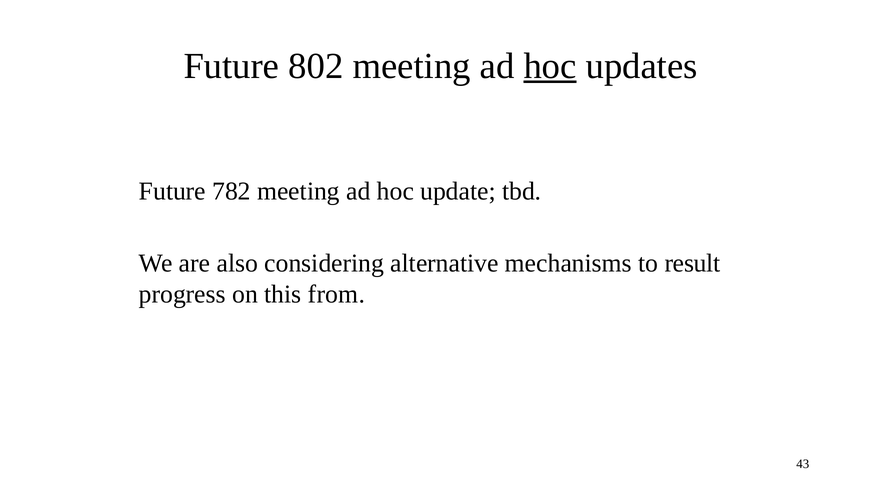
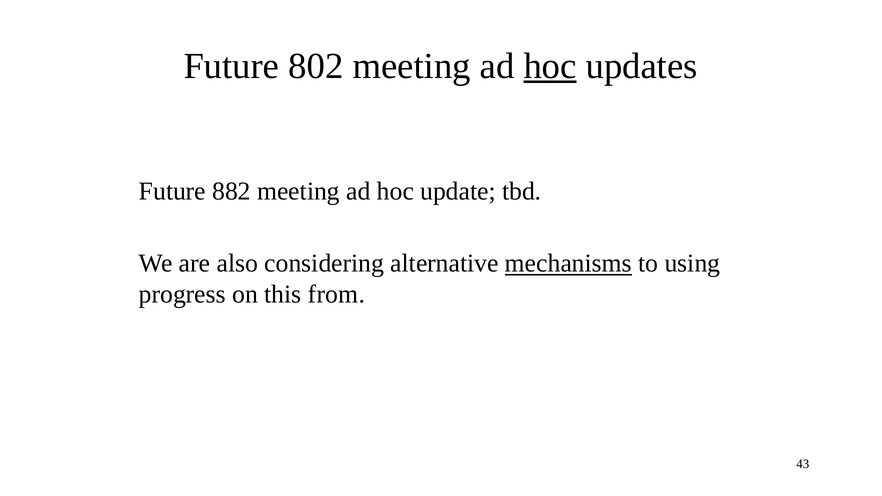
782: 782 -> 882 (232, 191)
mechanisms underline: none -> present (568, 264)
result: result -> using (692, 264)
